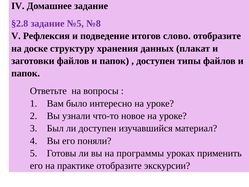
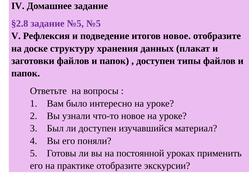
№5 №8: №8 -> №5 (93, 23)
итогов слово: слово -> новое (177, 36)
программы: программы -> постоянной (140, 153)
